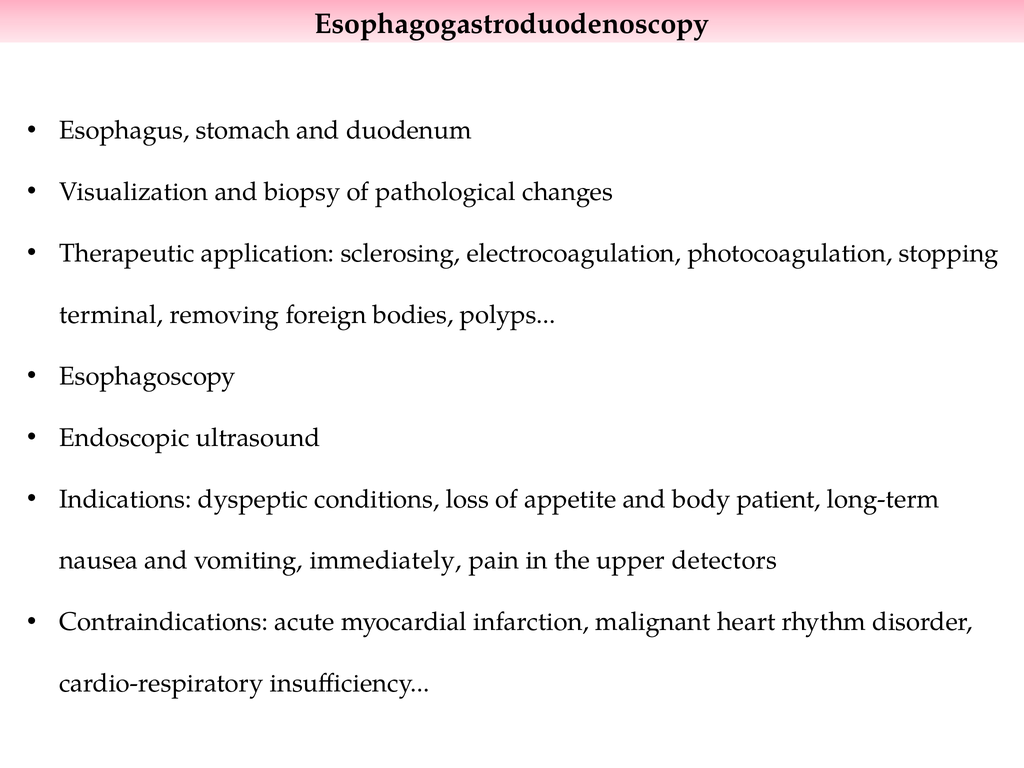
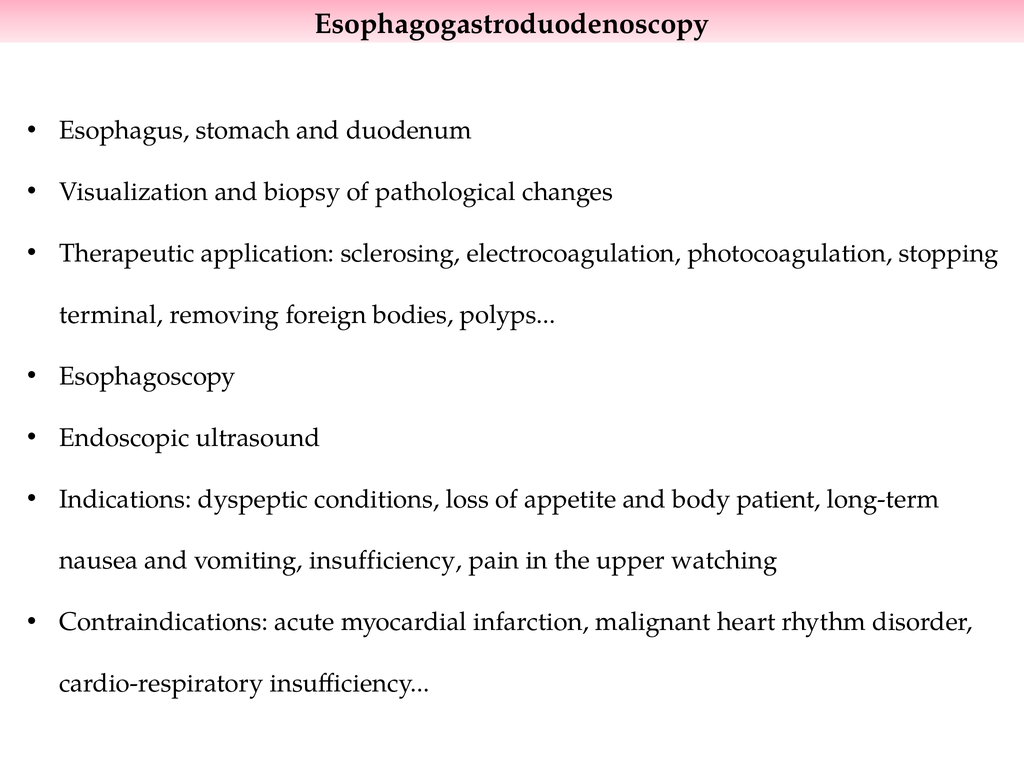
vomiting immediately: immediately -> insufficiency (386, 561)
detectors: detectors -> watching (724, 561)
